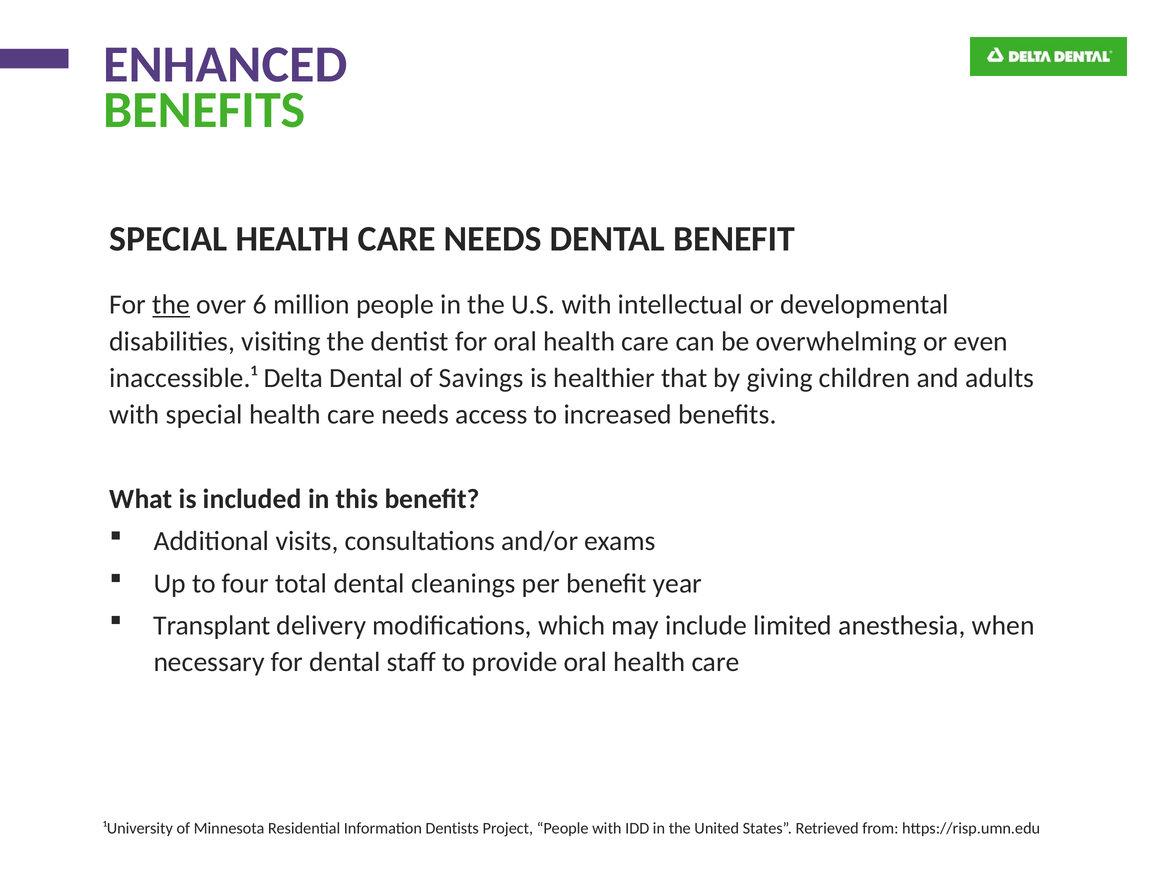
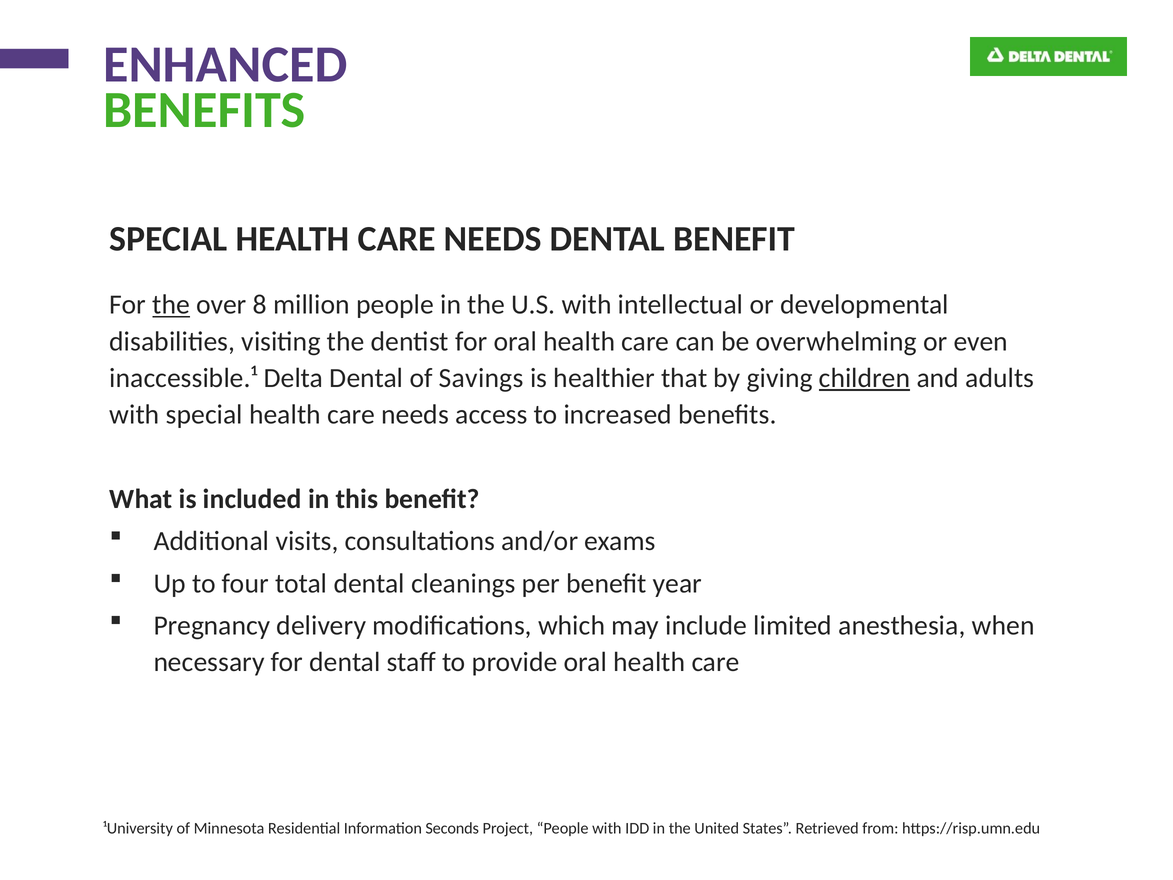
6: 6 -> 8 (260, 305)
children underline: none -> present (865, 378)
Transplant: Transplant -> Pregnancy (212, 625)
Dentists: Dentists -> Seconds (452, 828)
